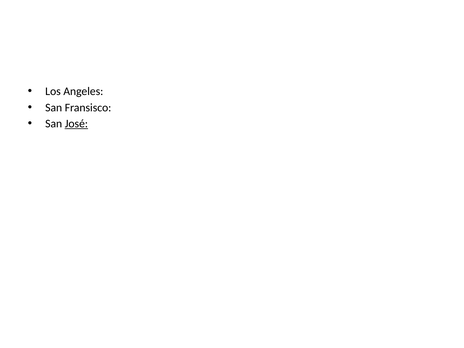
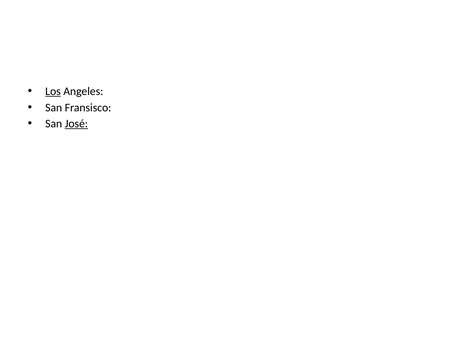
Los underline: none -> present (53, 91)
